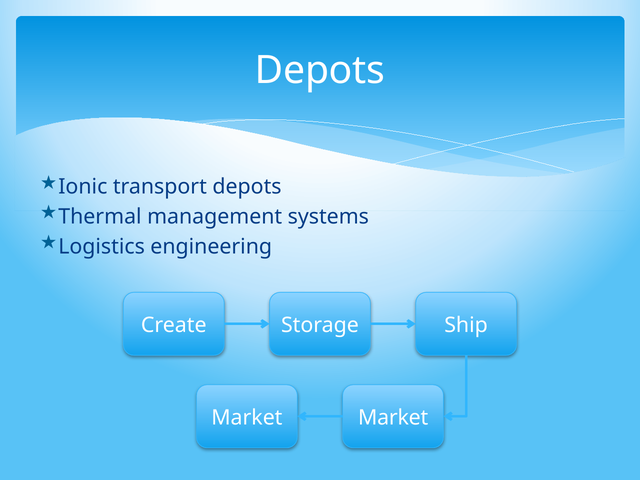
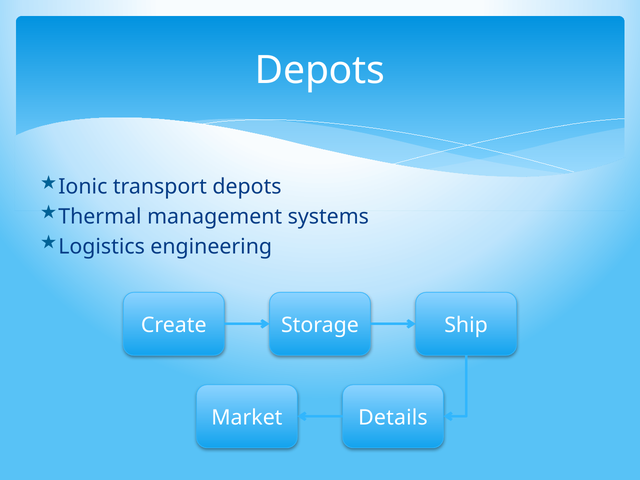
Market Market: Market -> Details (393, 418)
